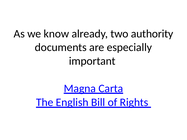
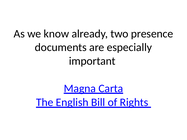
authority: authority -> presence (152, 34)
